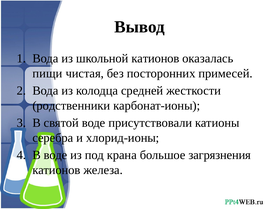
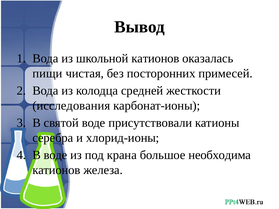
родственники: родственники -> исследования (71, 106)
загрязнения: загрязнения -> необходима (220, 155)
